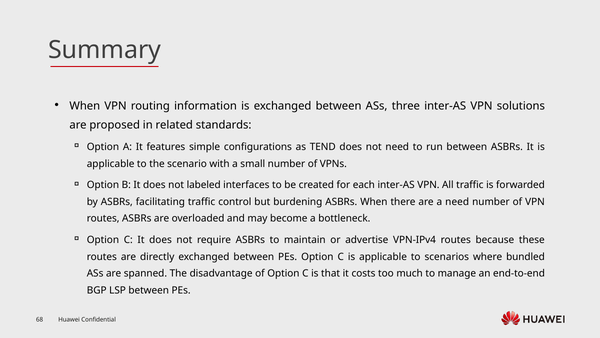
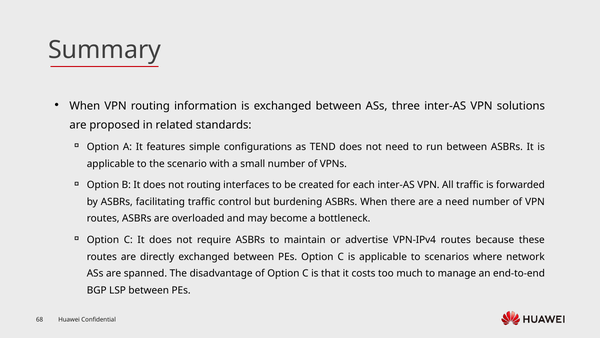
not labeled: labeled -> routing (204, 185)
bundled: bundled -> network (525, 256)
